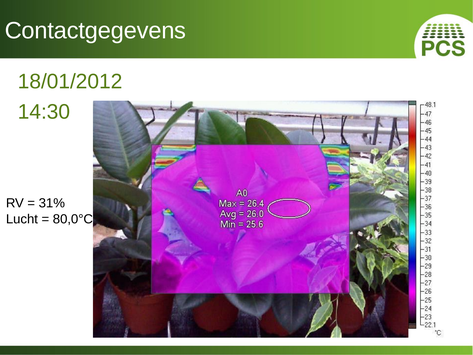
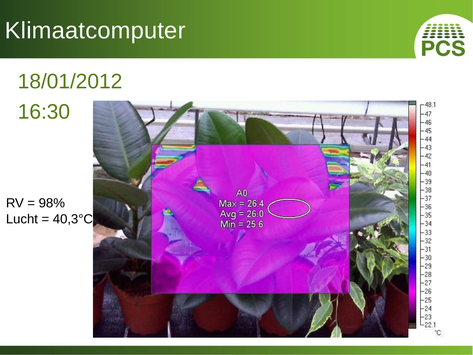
Contactgegevens: Contactgegevens -> Klimaatcomputer (95, 31)
14:30: 14:30 -> 16:30 (44, 112)
31%: 31% -> 98% (52, 203)
80,0°C: 80,0°C -> 40,3°C (73, 219)
